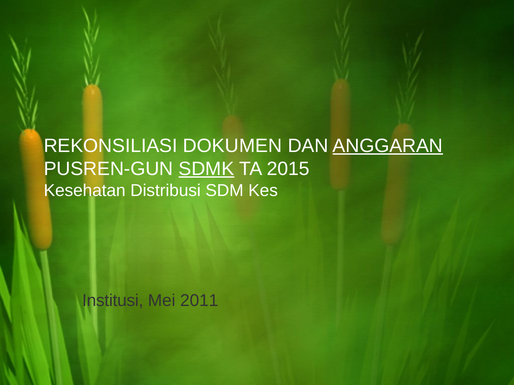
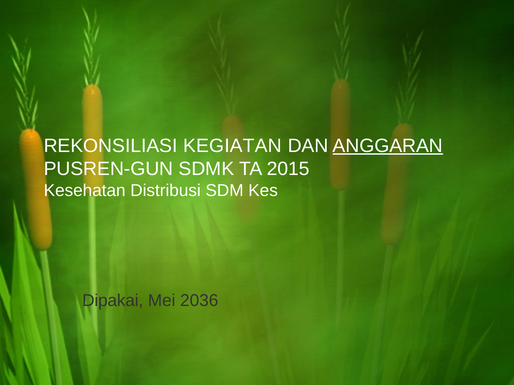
DOKUMEN: DOKUMEN -> KEGIATAN (232, 146)
SDMK underline: present -> none (206, 169)
Institusi: Institusi -> Dipakai (113, 301)
2011: 2011 -> 2036 (199, 301)
